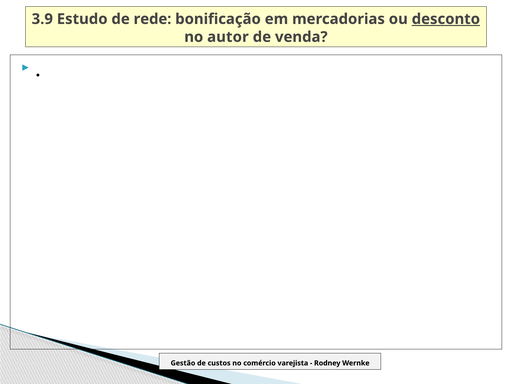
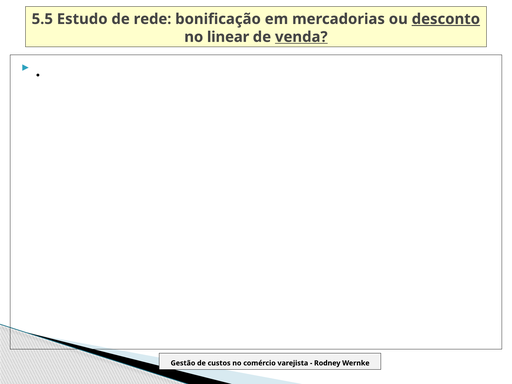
3.9: 3.9 -> 5.5 (42, 19)
autor: autor -> linear (228, 37)
venda underline: none -> present (301, 37)
